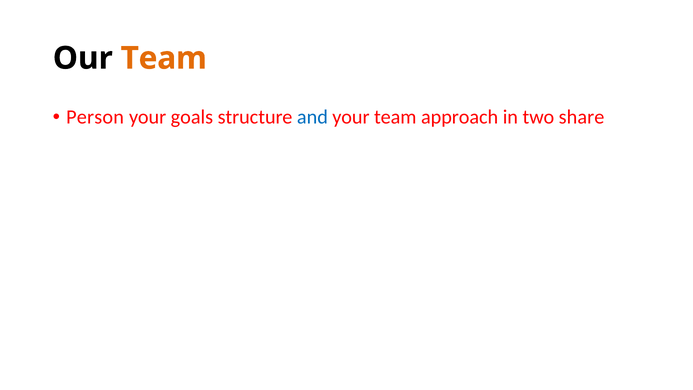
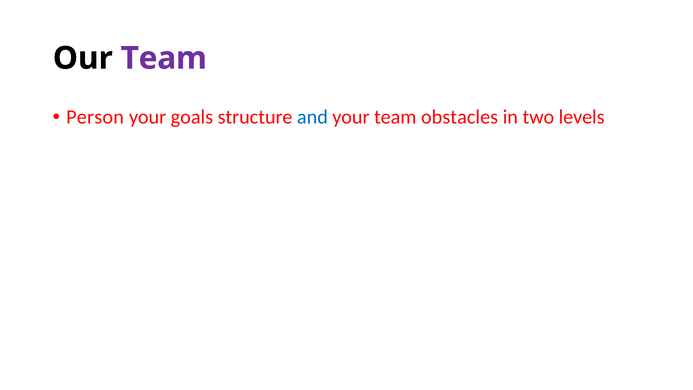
Team colour: orange -> purple (164, 58)
approach: approach -> obstacles (460, 117)
share: share -> levels (582, 117)
